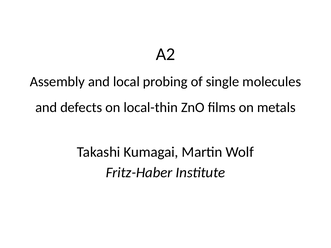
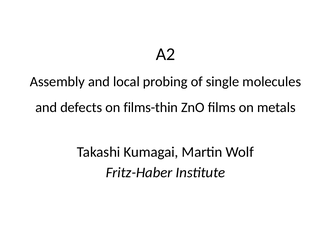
local-thin: local-thin -> films-thin (151, 108)
